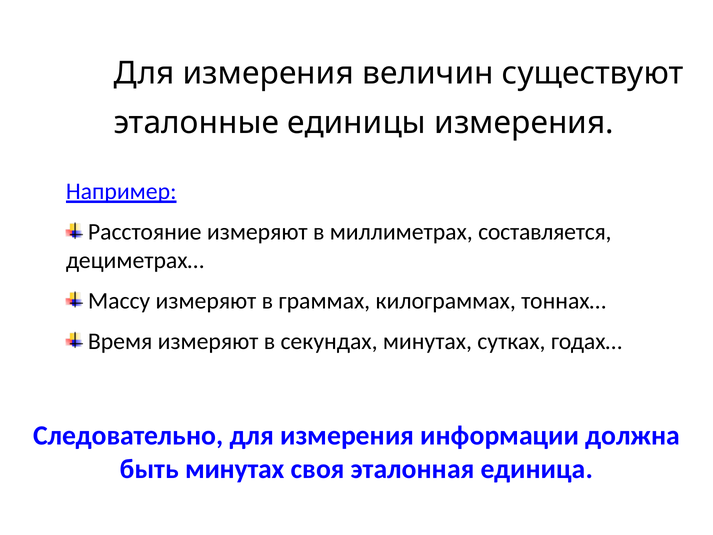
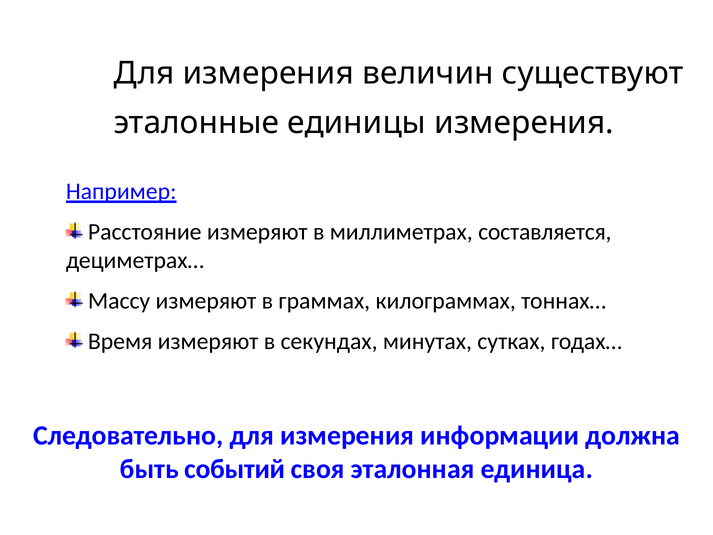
быть минутах: минутах -> событий (235, 469)
